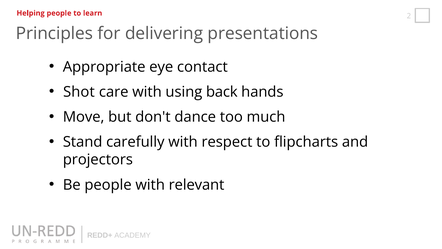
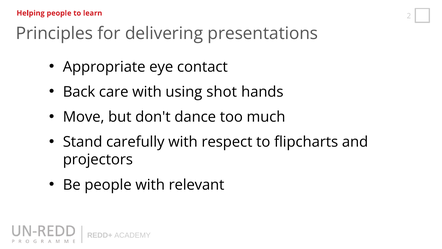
Shot: Shot -> Back (79, 92)
back: back -> shot (222, 92)
